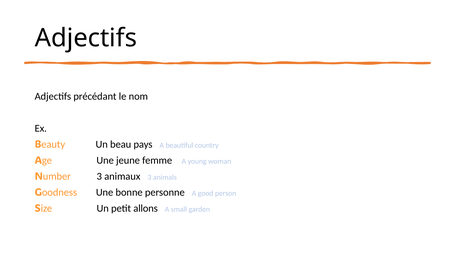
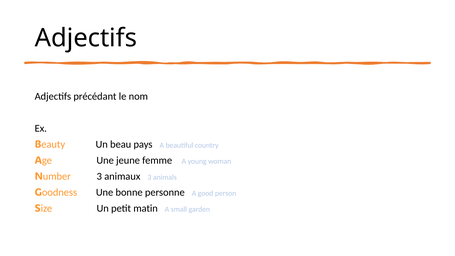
allons: allons -> matin (146, 208)
